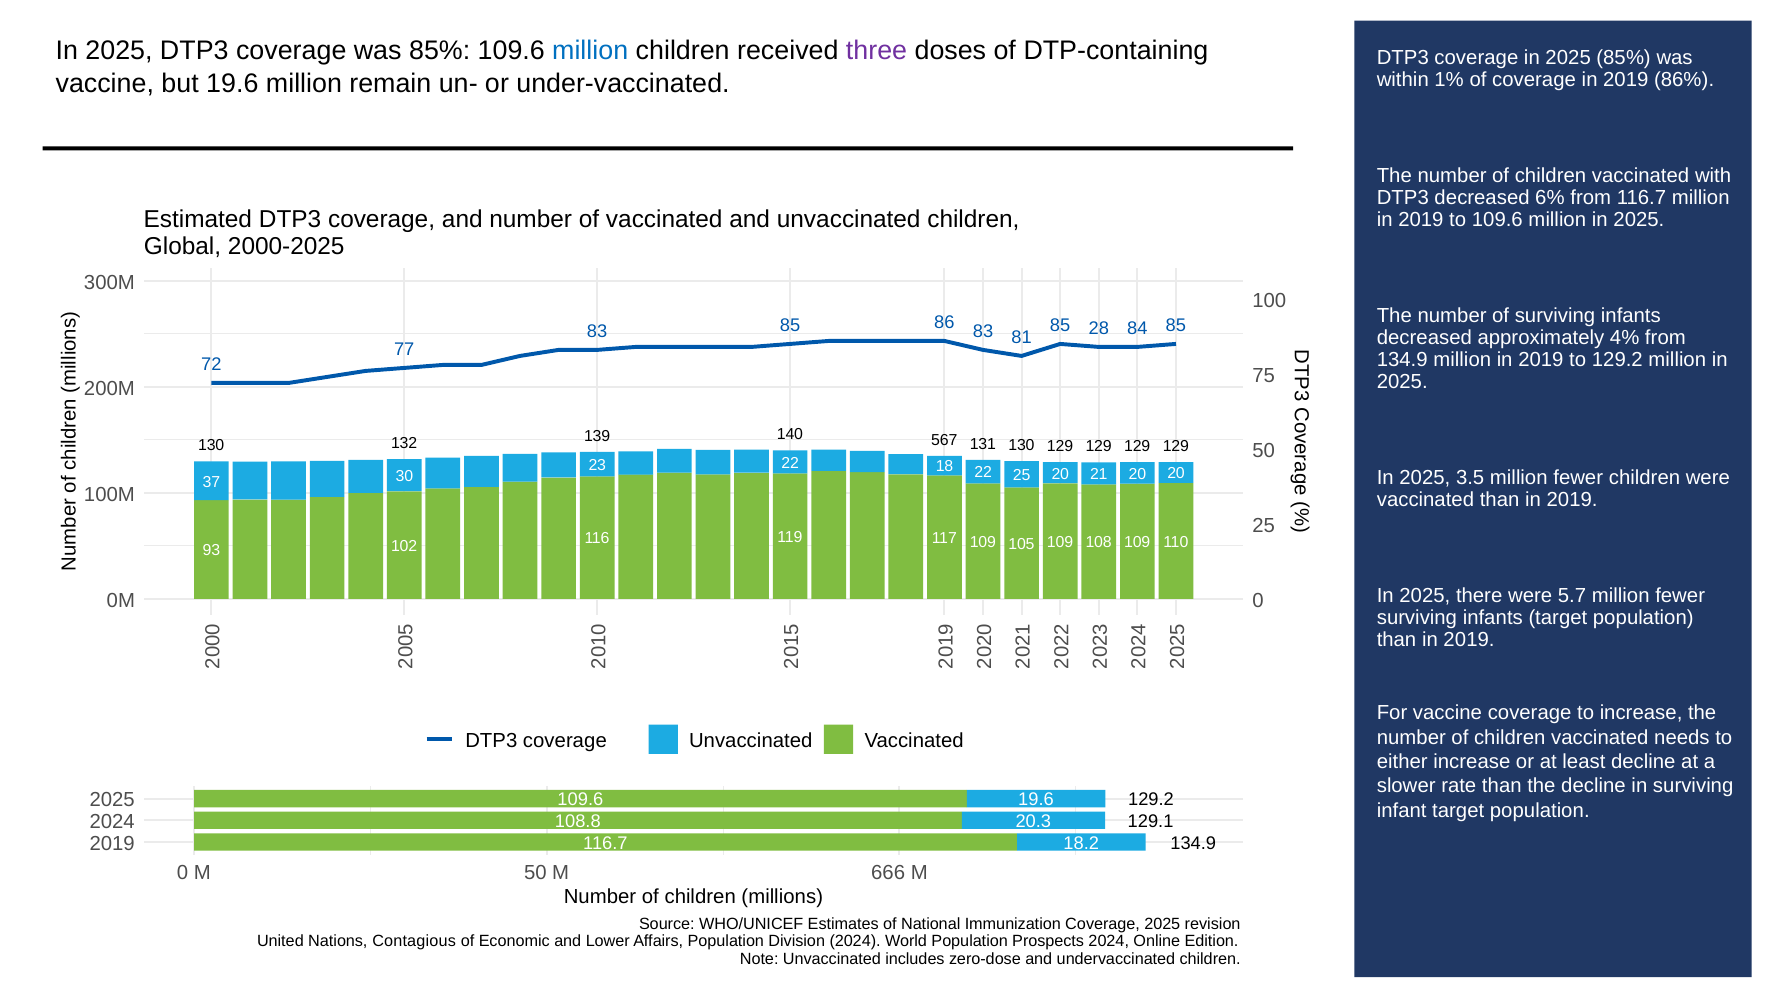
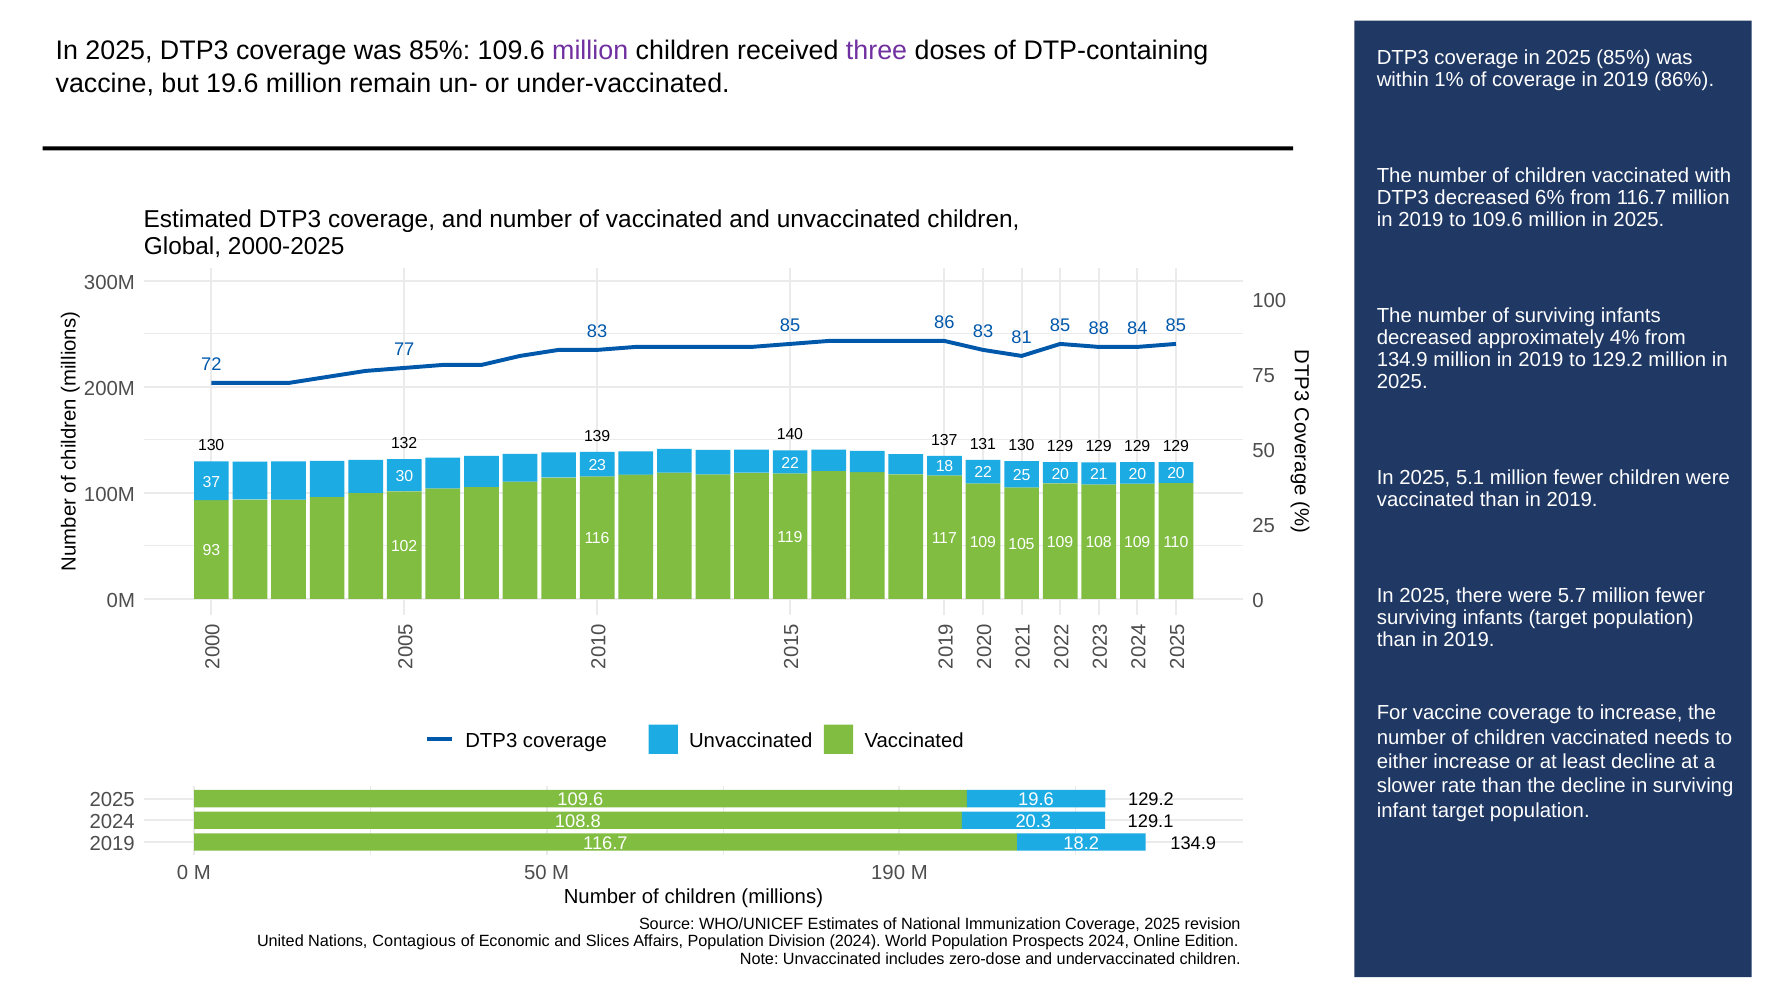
million colour: blue -> purple (590, 51)
28: 28 -> 88 (1099, 329)
567: 567 -> 137 (944, 440)
3.5: 3.5 -> 5.1 (1470, 478)
666: 666 -> 190 (888, 873)
Lower: Lower -> Slices (608, 941)
